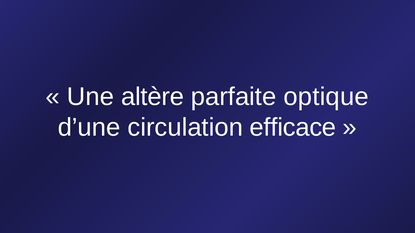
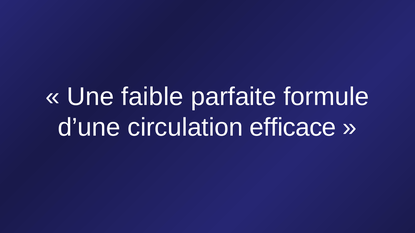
altère: altère -> faible (152, 97)
optique: optique -> formule (326, 97)
